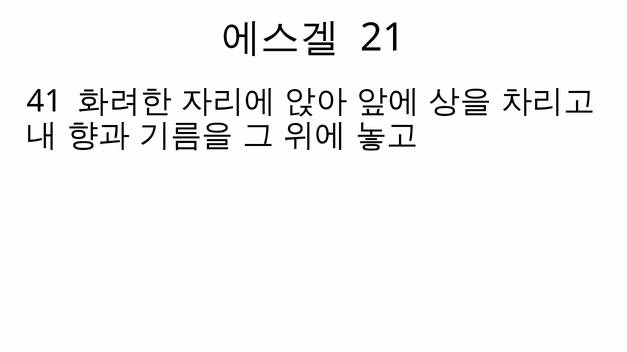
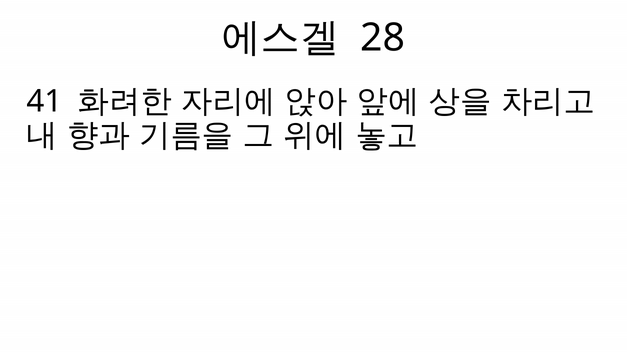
21: 21 -> 28 (383, 38)
